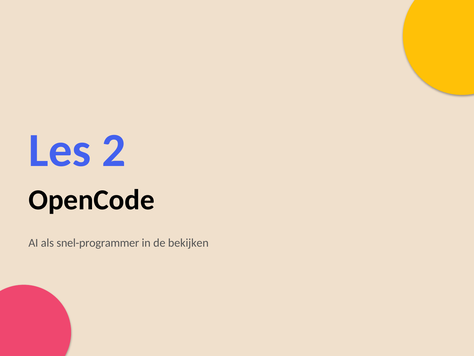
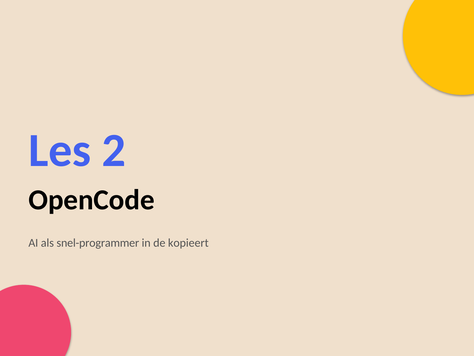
bekijken: bekijken -> kopieert (188, 243)
